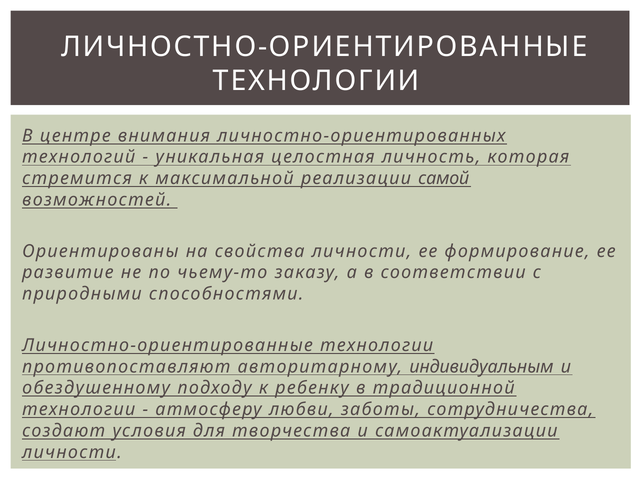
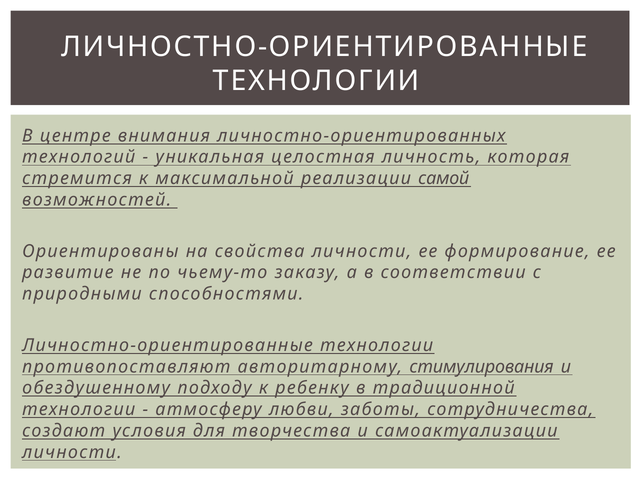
индивидуальным: индивидуальным -> стимулирования (481, 367)
